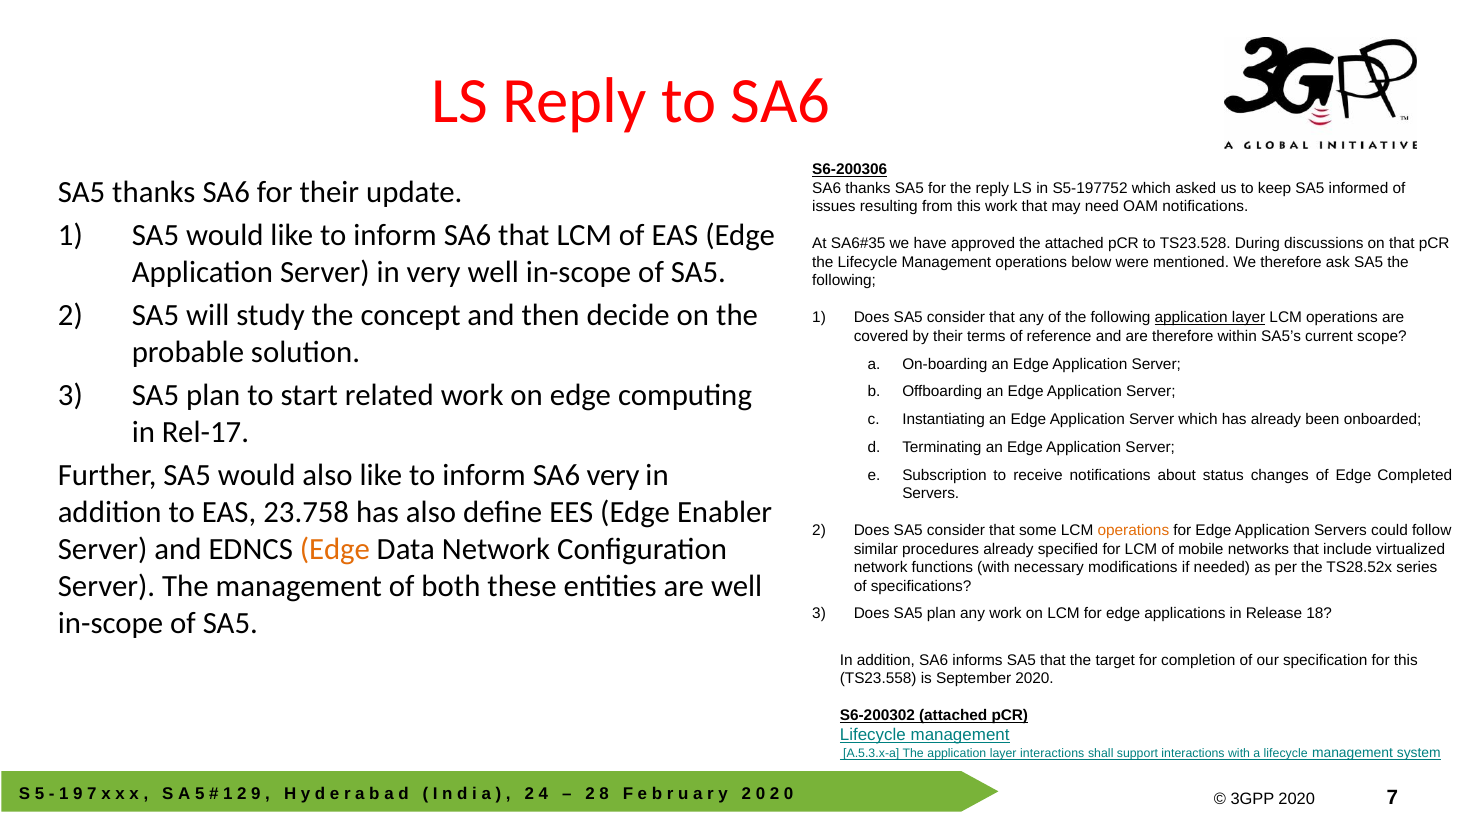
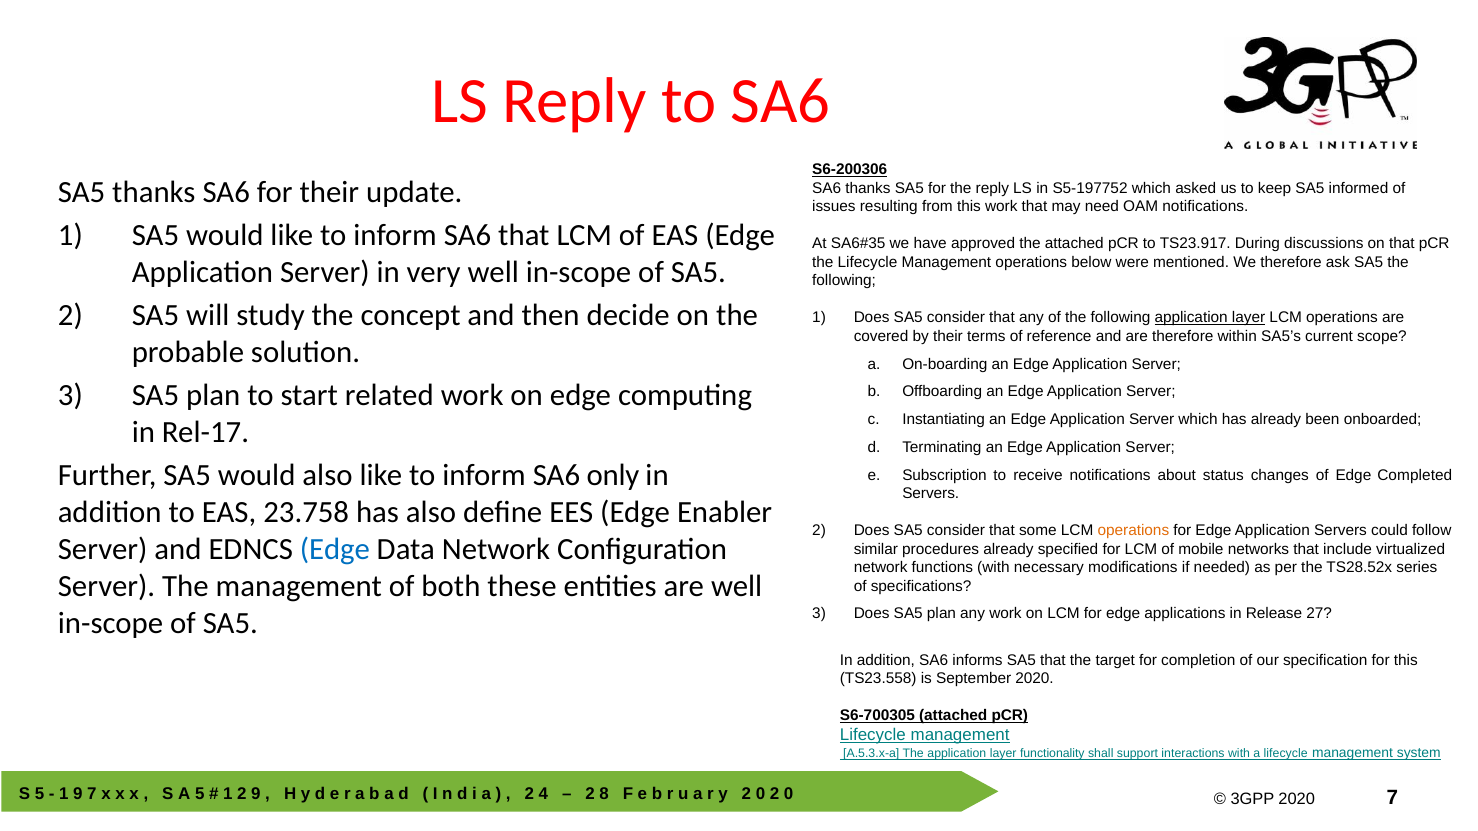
TS23.528: TS23.528 -> TS23.917 (1195, 244)
SA6 very: very -> only (613, 476)
Edge colour: orange -> blue (335, 550)
18: 18 -> 27 (1319, 614)
S6-200302: S6-200302 -> S6-700305 (877, 716)
layer interactions: interactions -> functionality (1052, 754)
